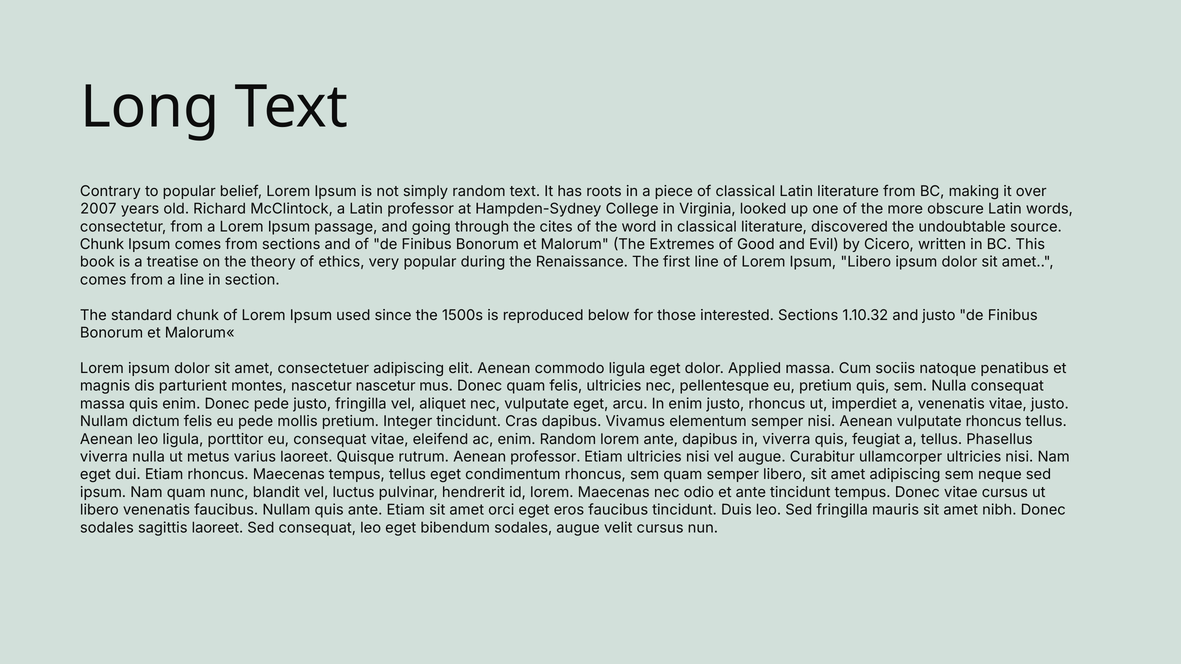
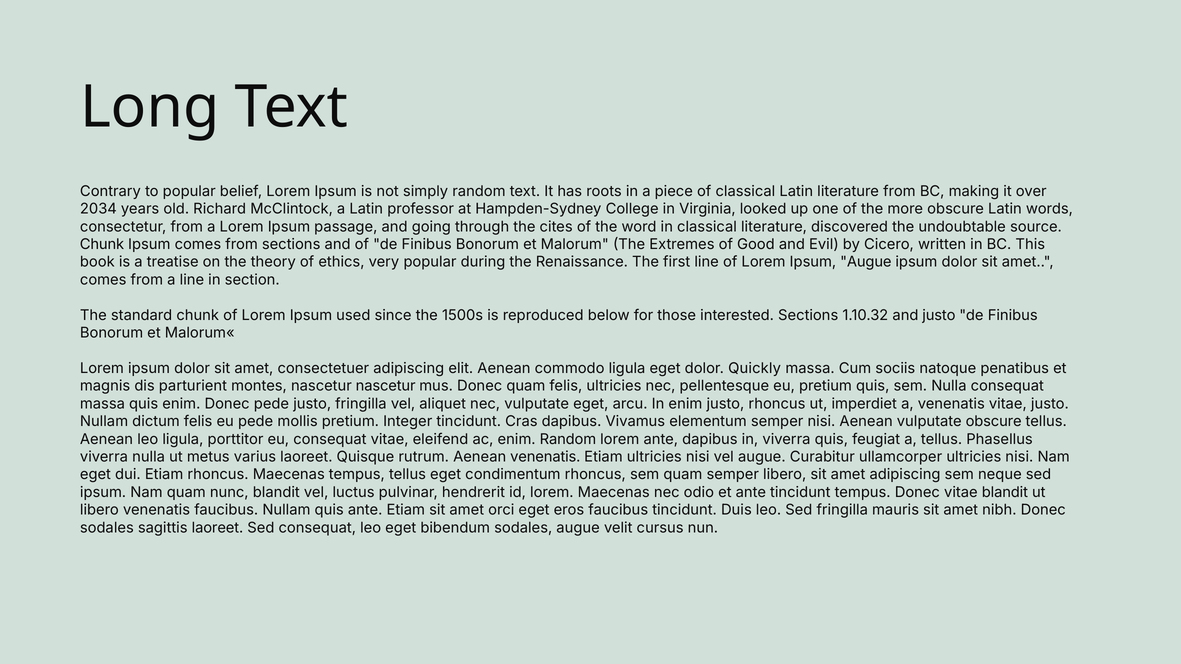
2007: 2007 -> 2034 (98, 209)
Ipsum Libero: Libero -> Augue (866, 262)
Applied: Applied -> Quickly (755, 369)
vulputate rhoncus: rhoncus -> obscure (994, 422)
Aenean professor: professor -> venenatis (545, 457)
vitae cursus: cursus -> blandit (1005, 493)
